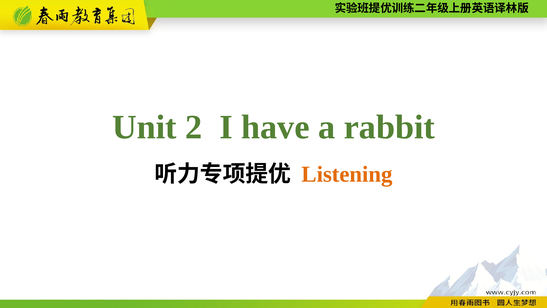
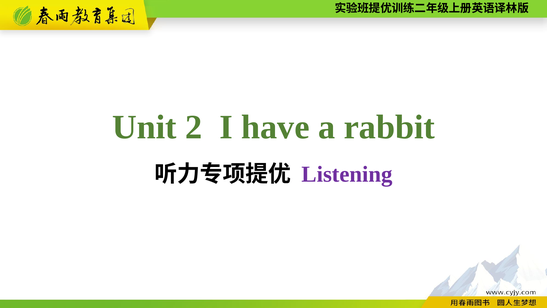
Listening colour: orange -> purple (347, 174)
